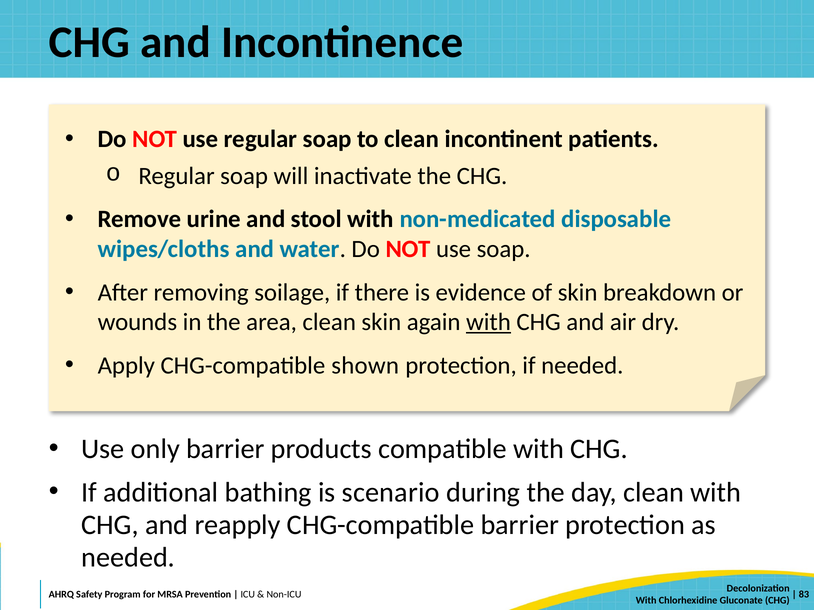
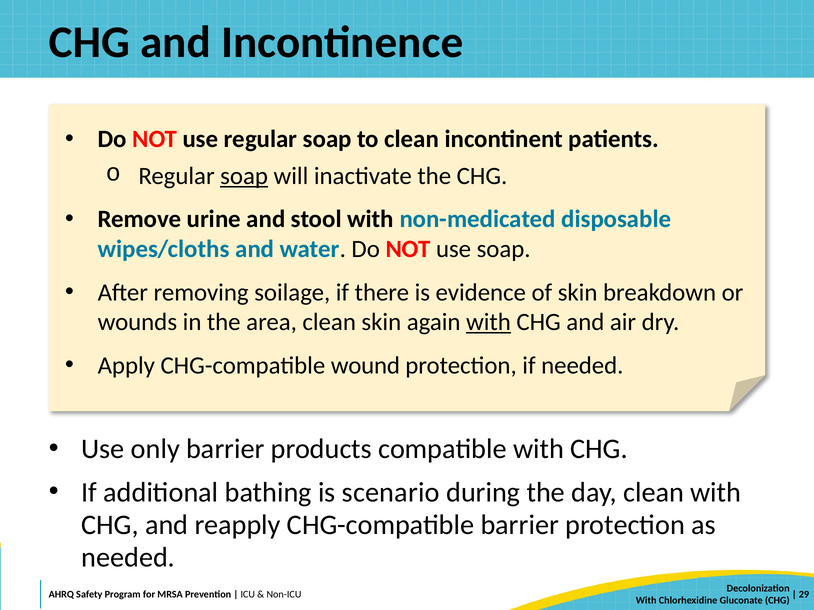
soap underline: none -> present (244, 176)
shown: shown -> wound (365, 366)
83: 83 -> 29 (804, 595)
